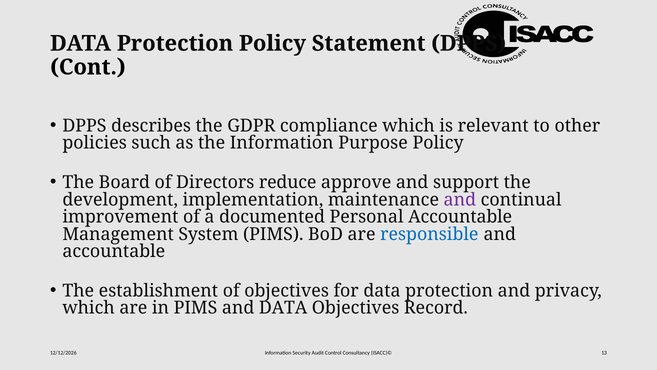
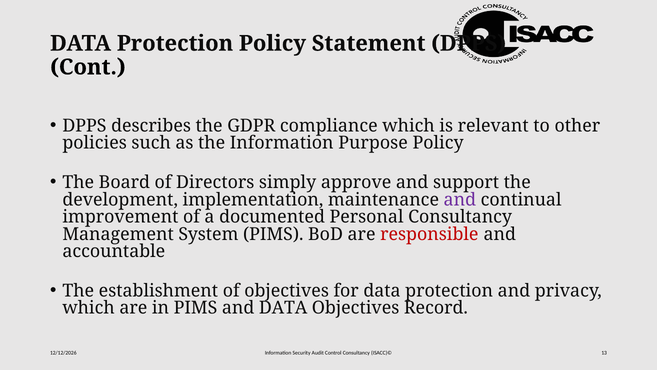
reduce: reduce -> simply (288, 182)
Personal Accountable: Accountable -> Consultancy (460, 217)
responsible colour: blue -> red (429, 234)
